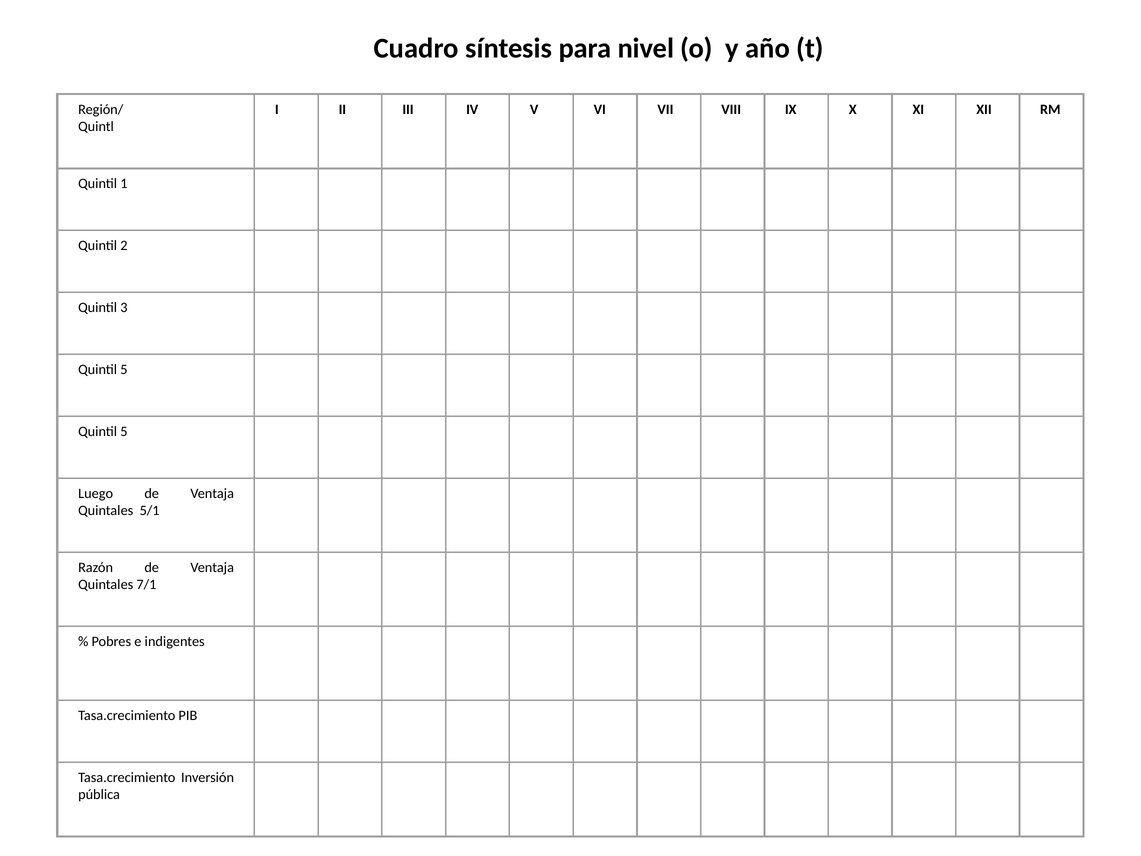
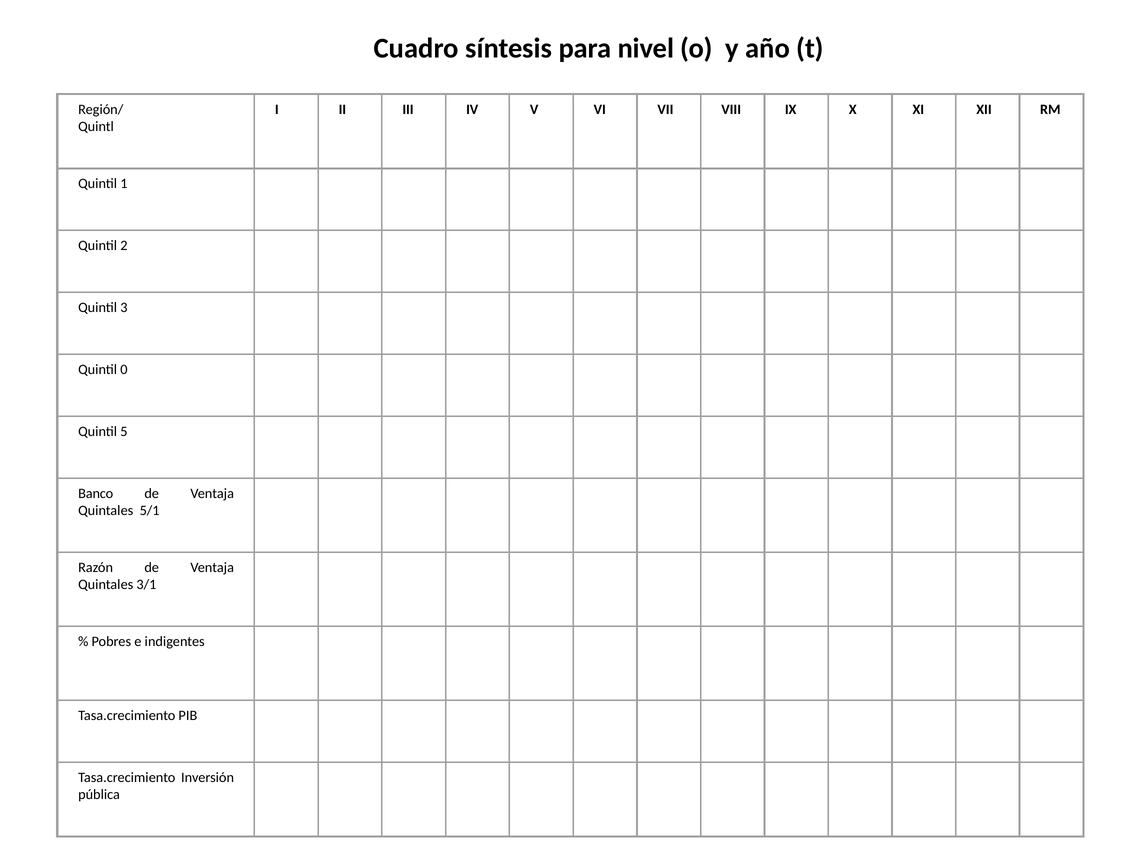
5: 5 -> 0 (124, 369)
Luego: Luego -> Banco (96, 493)
7/1: 7/1 -> 3/1 (146, 584)
